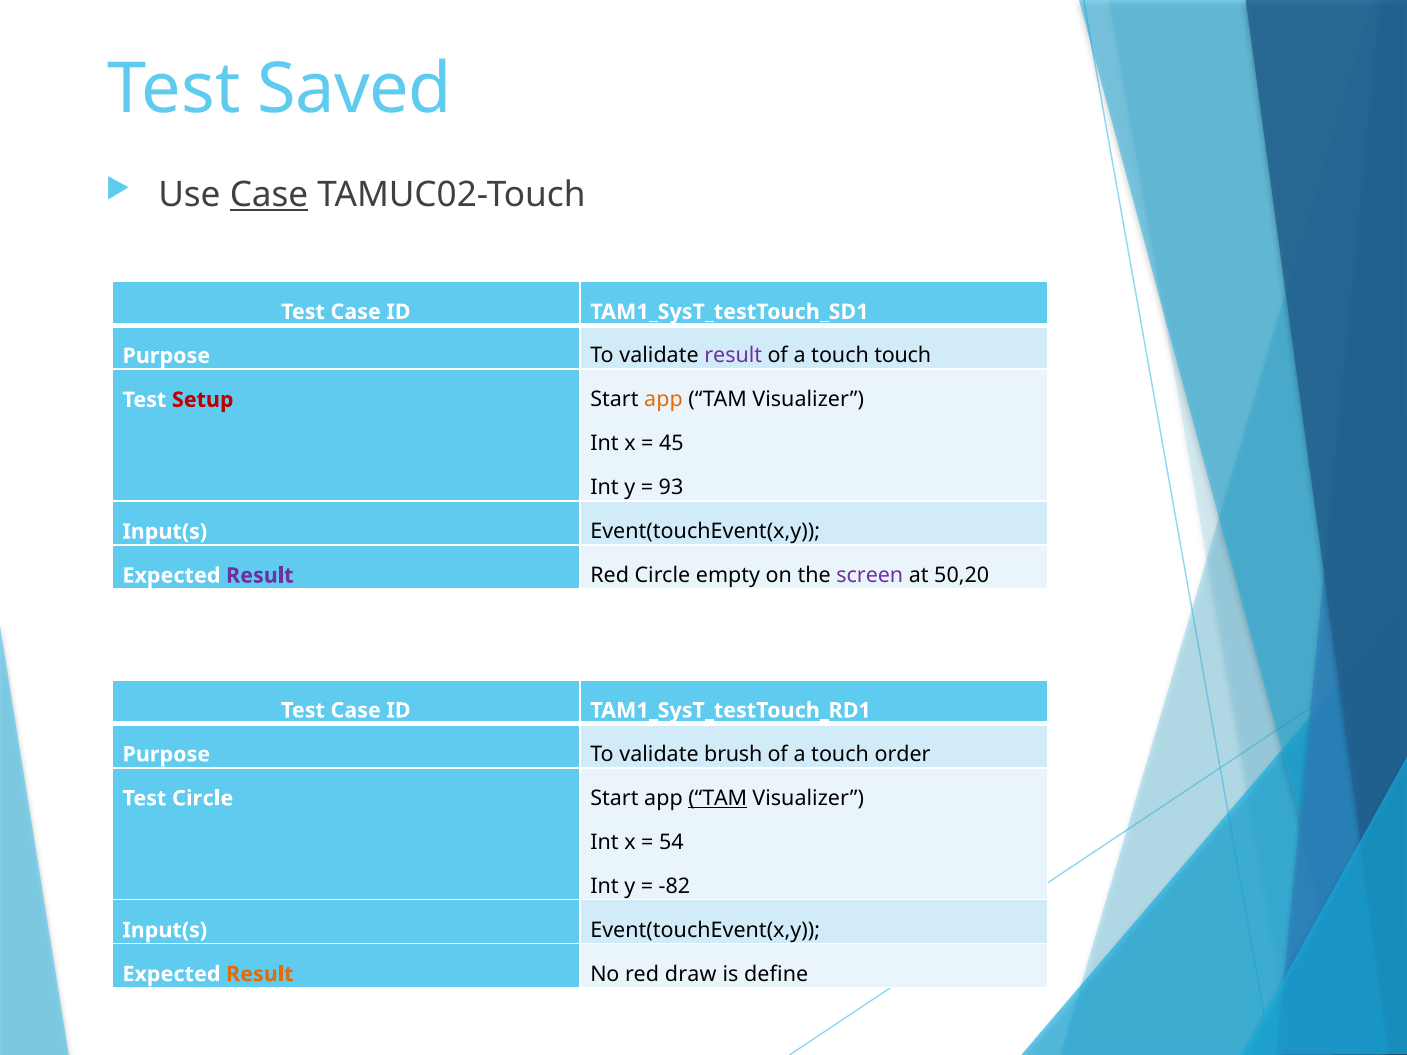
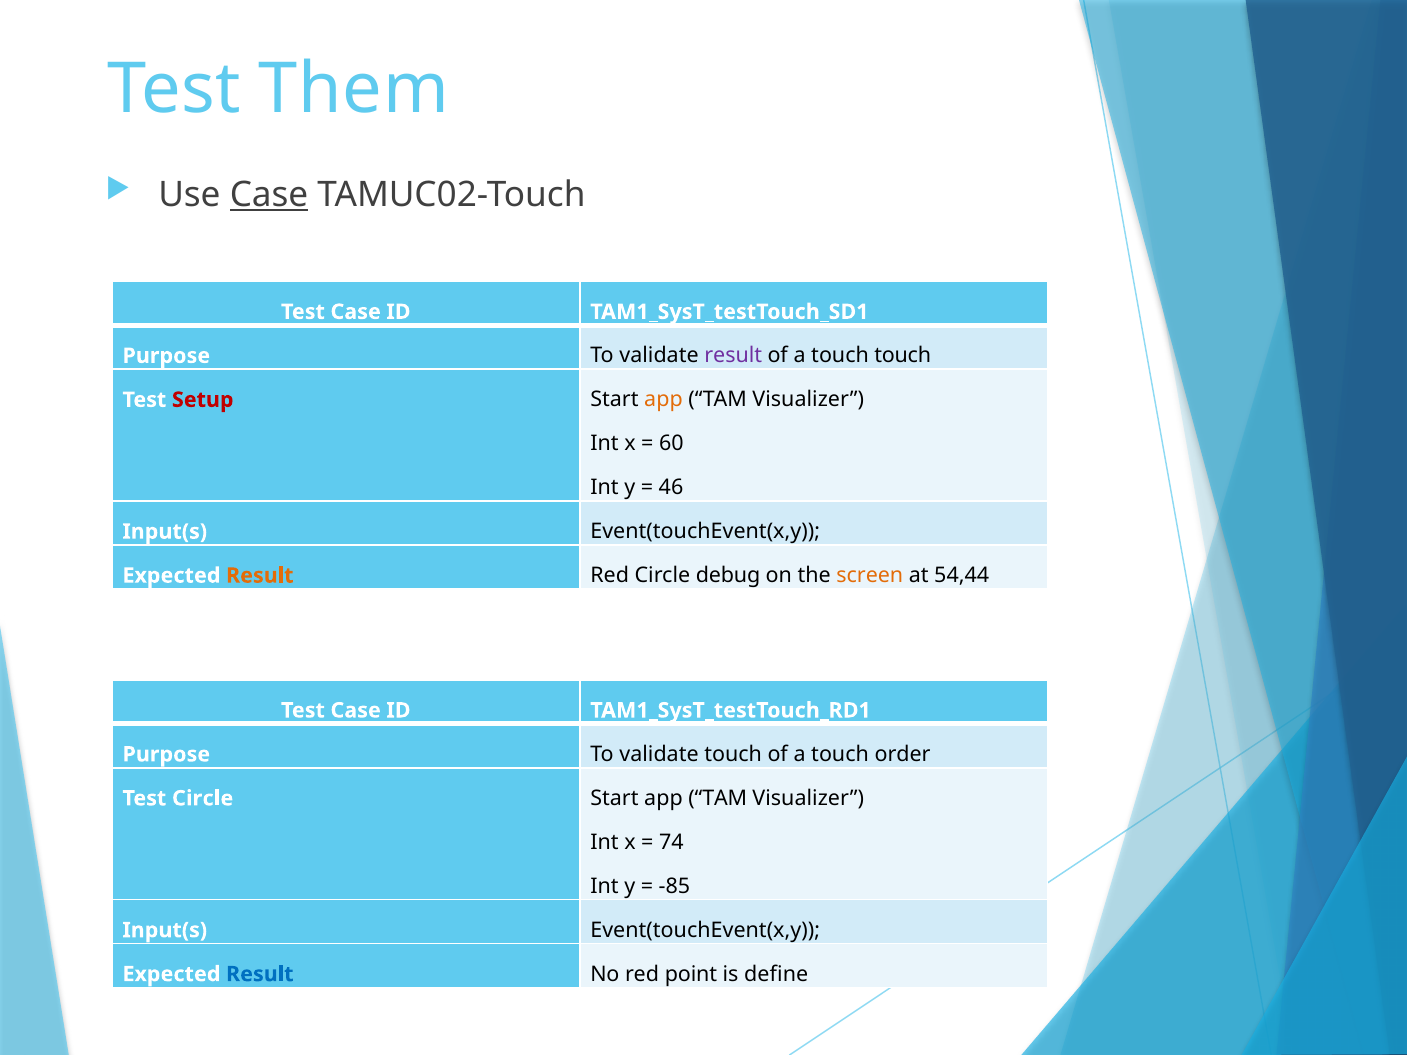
Saved: Saved -> Them (354, 89)
45: 45 -> 60 (671, 444)
93: 93 -> 46 (671, 488)
Result colour: purple -> orange (260, 576)
empty: empty -> debug (728, 576)
screen colour: purple -> orange (870, 576)
50,20: 50,20 -> 54,44 (962, 576)
validate brush: brush -> touch (733, 755)
TAM underline: present -> none (718, 799)
54: 54 -> 74 (671, 842)
-82: -82 -> -85 (674, 886)
Result colour: orange -> blue (260, 974)
draw: draw -> point (691, 974)
